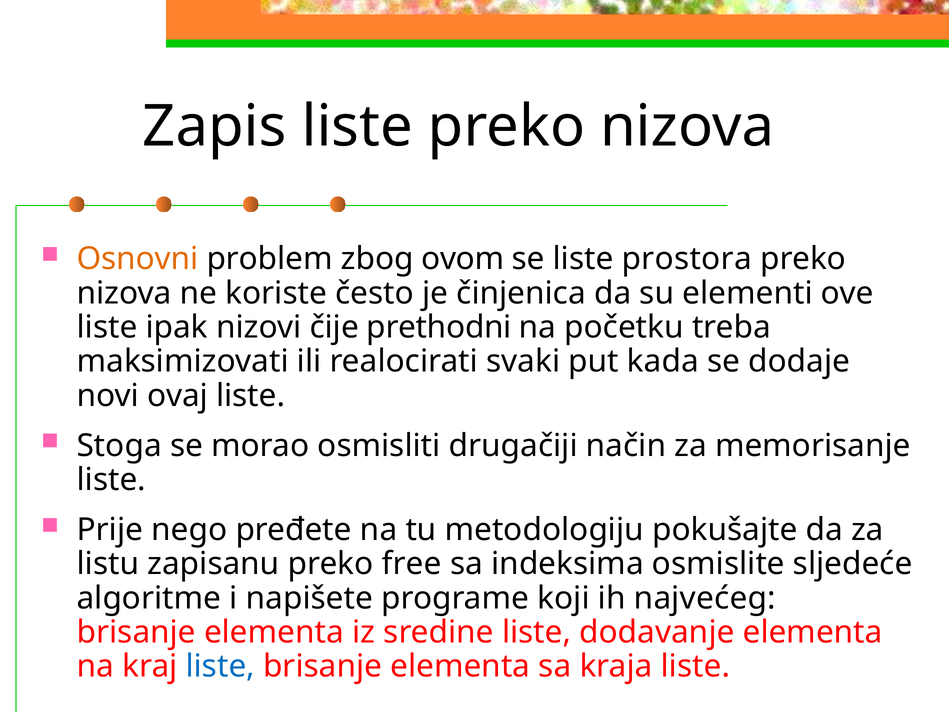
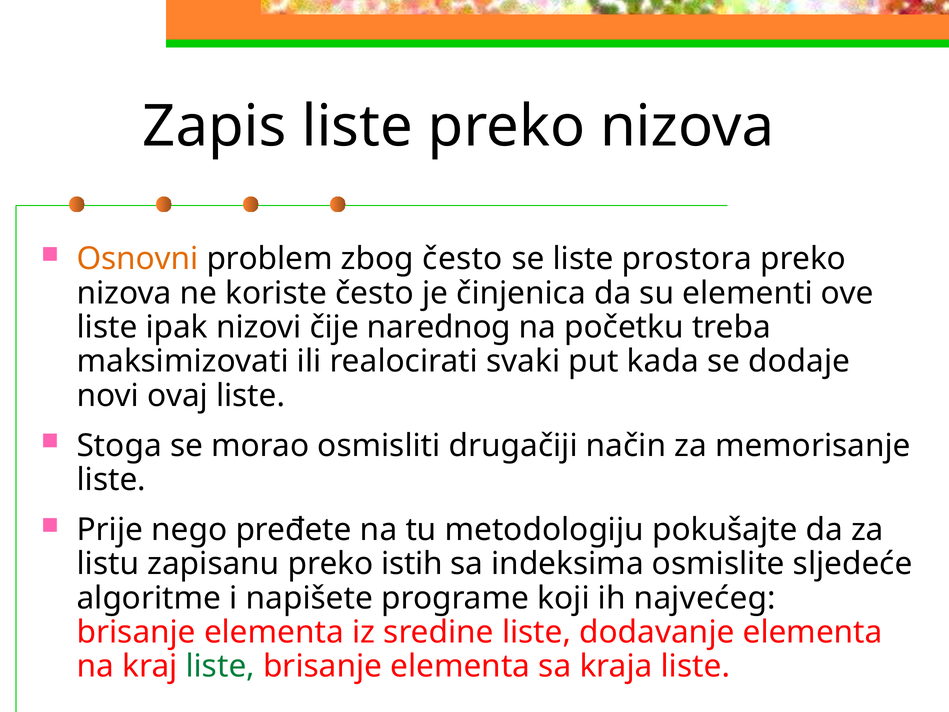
zbog ovom: ovom -> često (463, 259)
prethodni: prethodni -> narednog (439, 327)
free: free -> istih (412, 564)
liste colour: blue -> green (220, 666)
